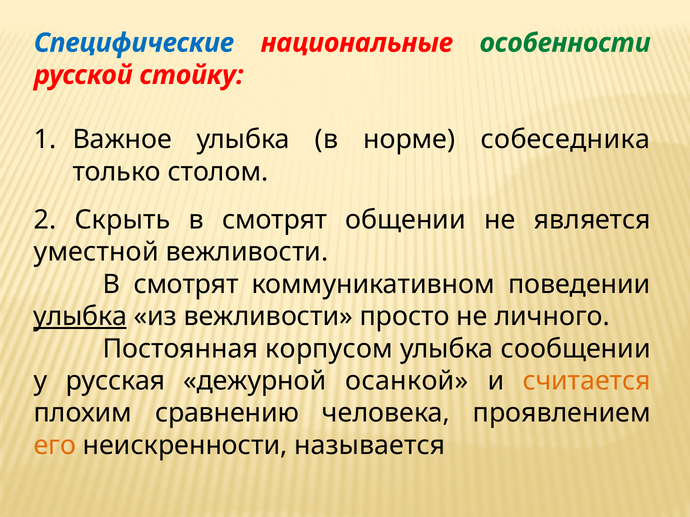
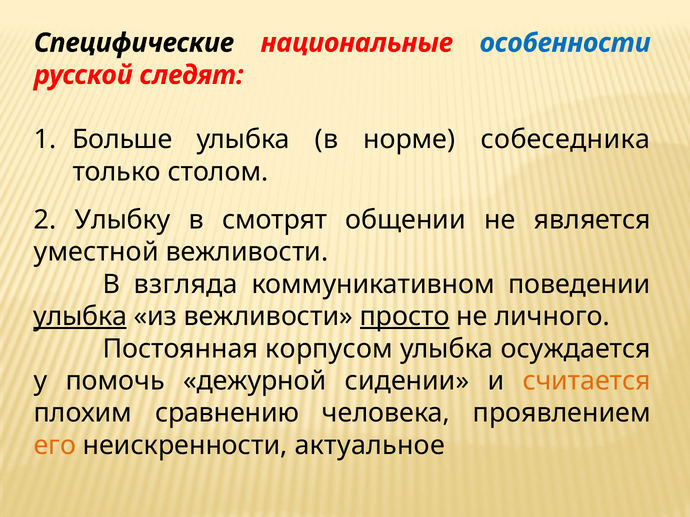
Специфические colour: blue -> black (134, 43)
особенности colour: green -> blue (565, 43)
стойку: стойку -> следят (192, 75)
Важное: Важное -> Больше (122, 140)
Скрыть: Скрыть -> Улыбку (123, 220)
смотрят: смотрят -> взгляда (186, 285)
просто underline: none -> present (405, 317)
сообщении: сообщении -> осуждается (576, 349)
русская: русская -> помочь (115, 381)
осанкой: осанкой -> сидении (407, 381)
называется: называется -> актуальное (370, 446)
